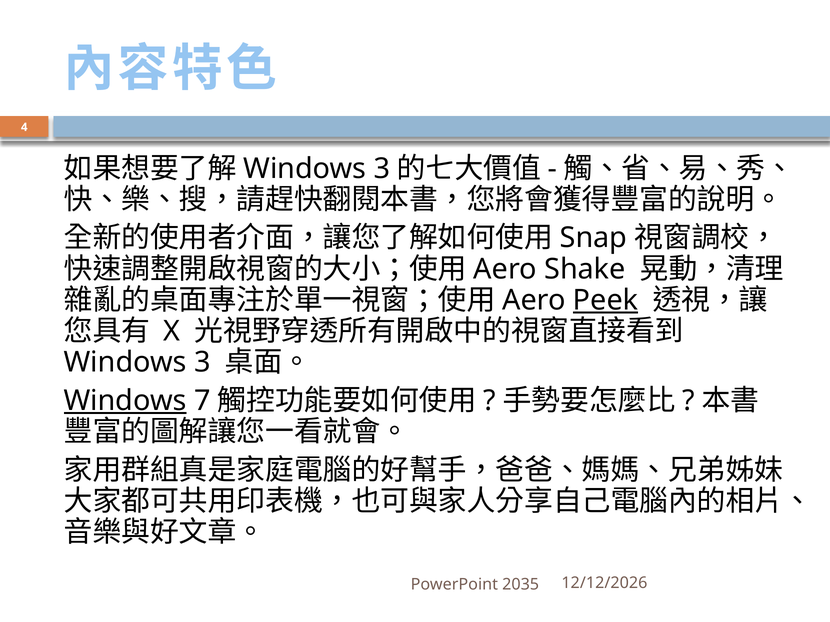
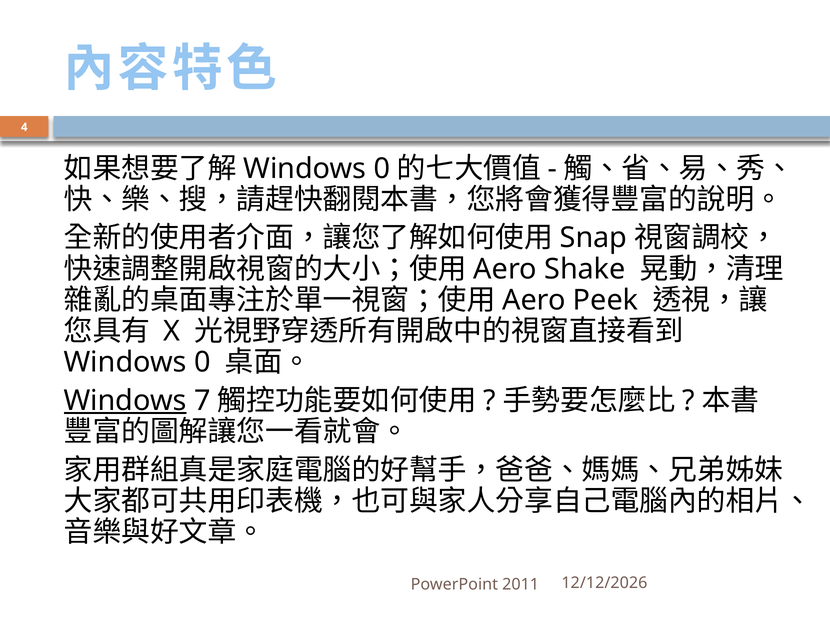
3: 3 -> 0 (382, 169)
Peek underline: present -> none (606, 300)
3: 3 -> 0 (202, 363)
2035: 2035 -> 2011 (521, 585)
